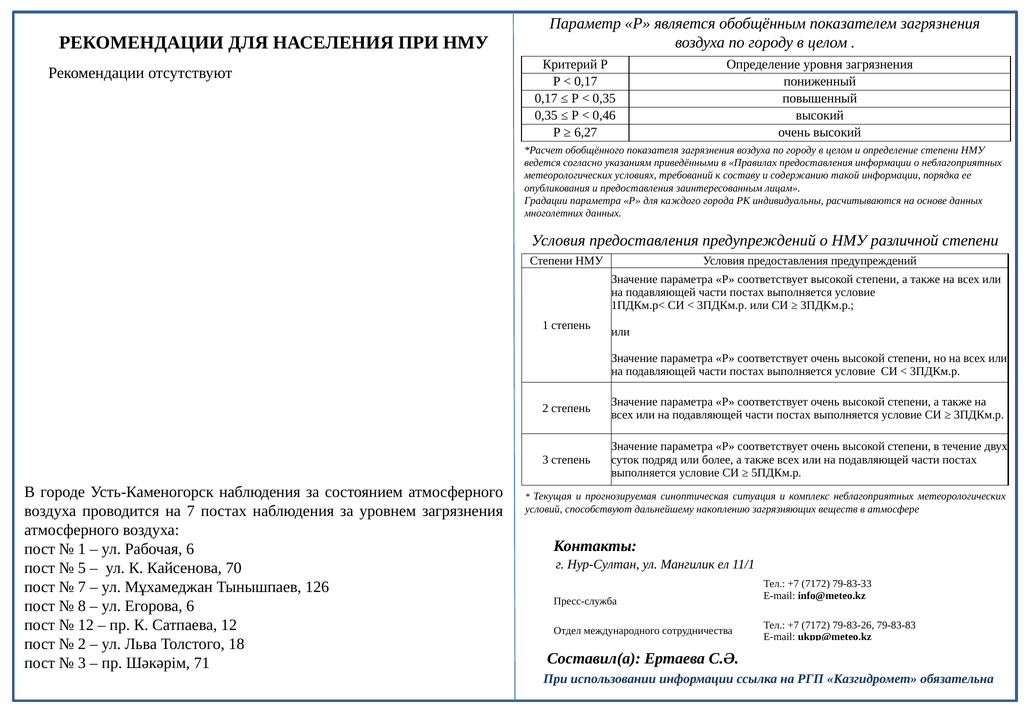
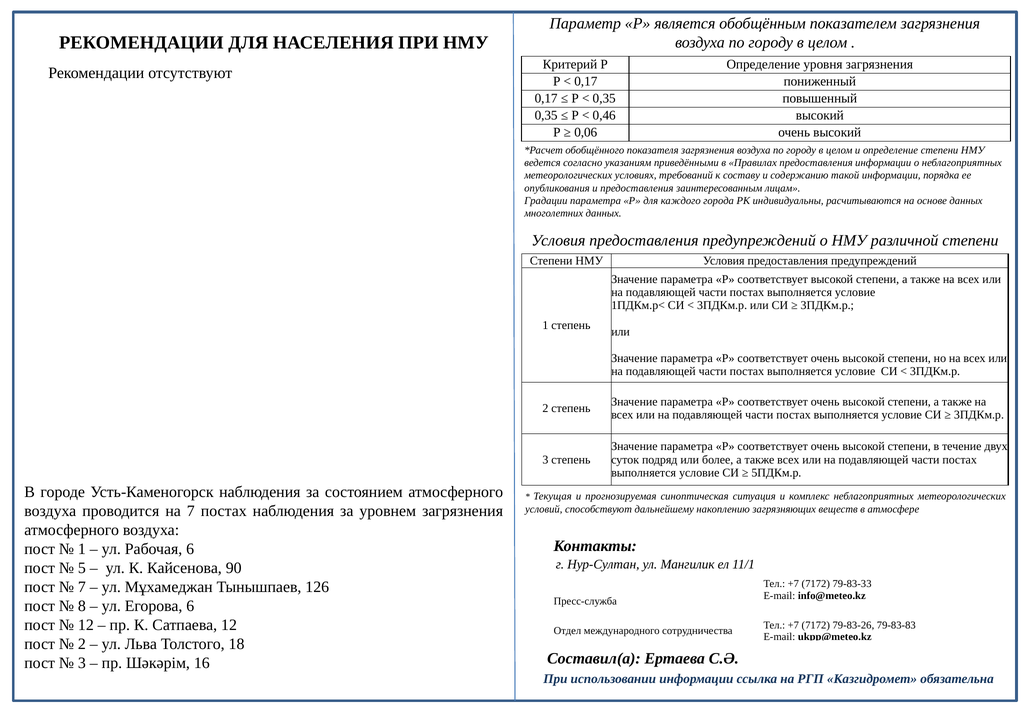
6,27: 6,27 -> 0,06 (586, 133)
70: 70 -> 90 (234, 568)
71: 71 -> 16 (202, 663)
